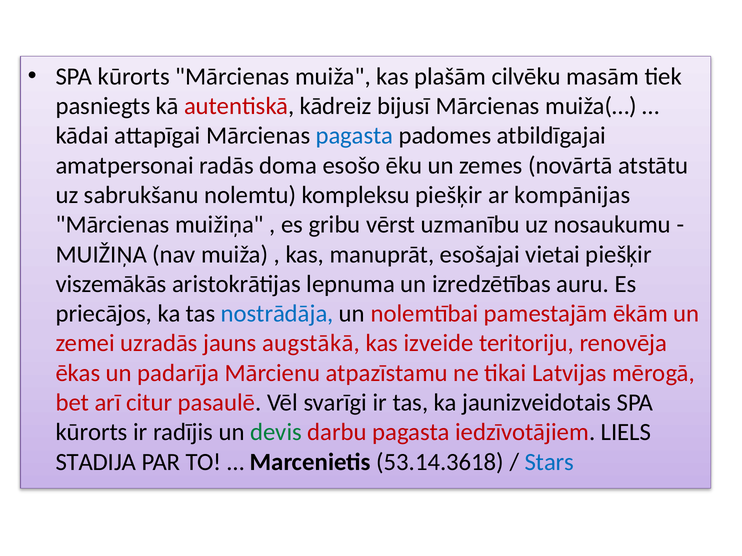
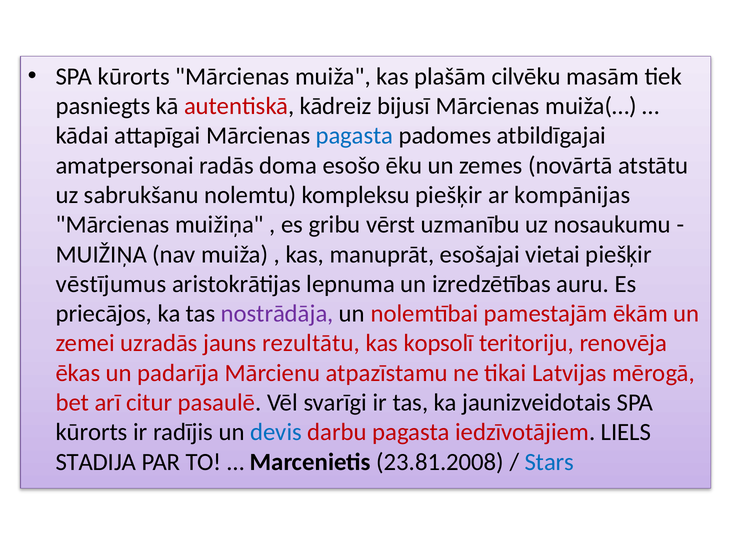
viszemākās: viszemākās -> vēstījumus (111, 284)
nostrādāja colour: blue -> purple (277, 314)
augstākā: augstākā -> rezultātu (311, 344)
izveide: izveide -> kopsolī (439, 344)
devis colour: green -> blue (276, 433)
53.14.3618: 53.14.3618 -> 23.81.2008 (440, 462)
